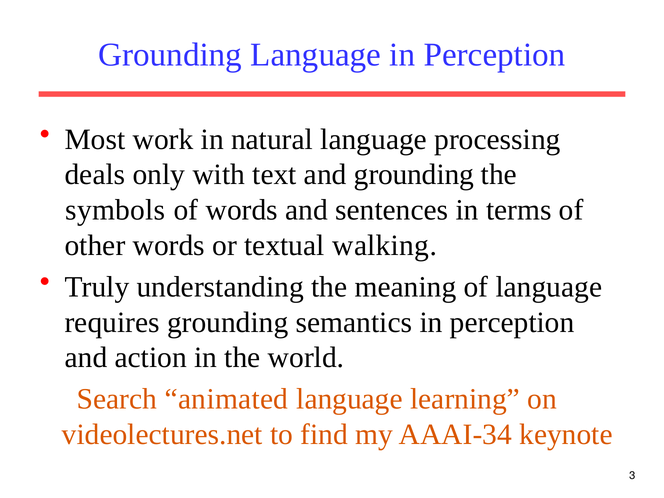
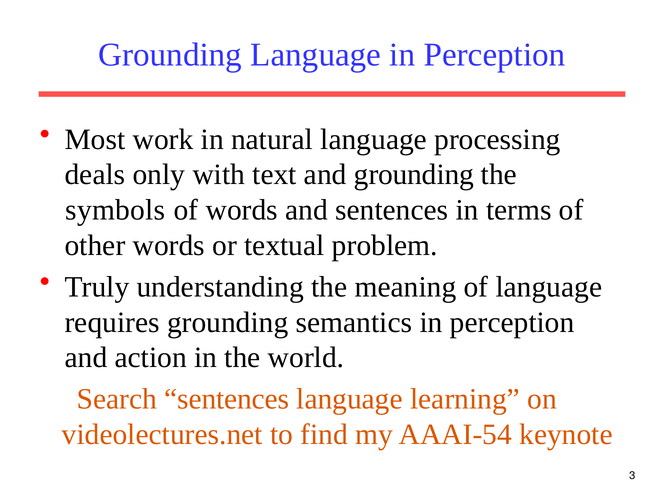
walking: walking -> problem (385, 246)
Search animated: animated -> sentences (227, 399)
AAAI-34: AAAI-34 -> AAAI-54 (455, 434)
